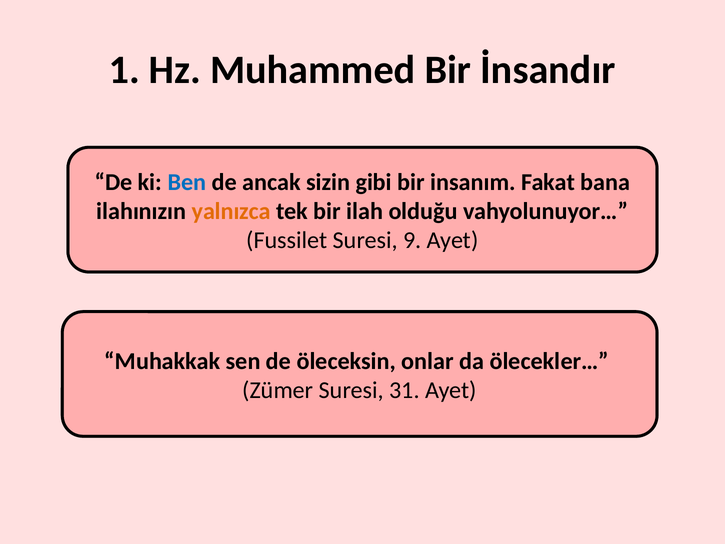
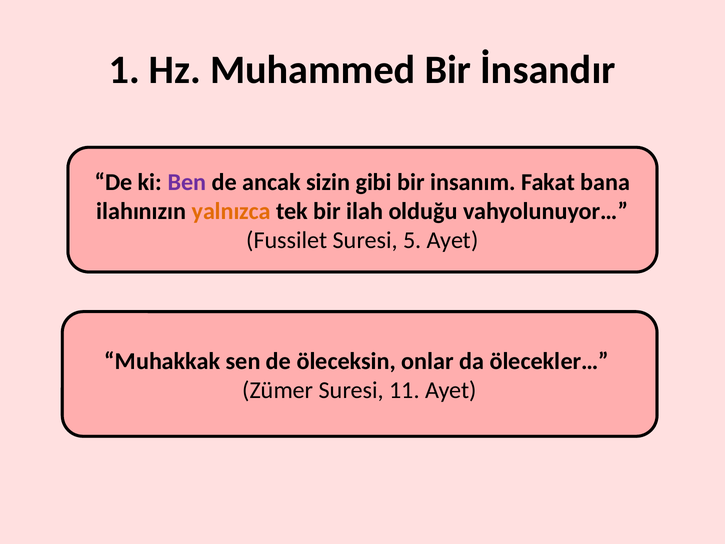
Ben colour: blue -> purple (187, 182)
9: 9 -> 5 (412, 240)
31: 31 -> 11 (405, 390)
